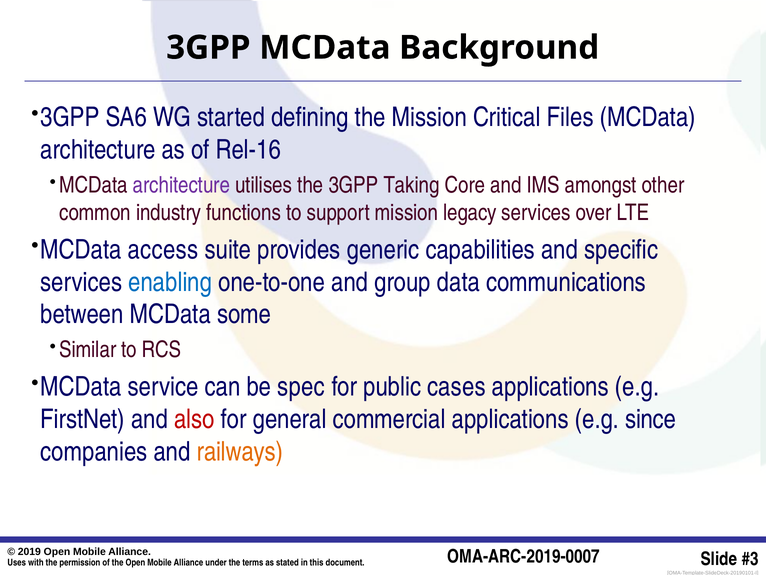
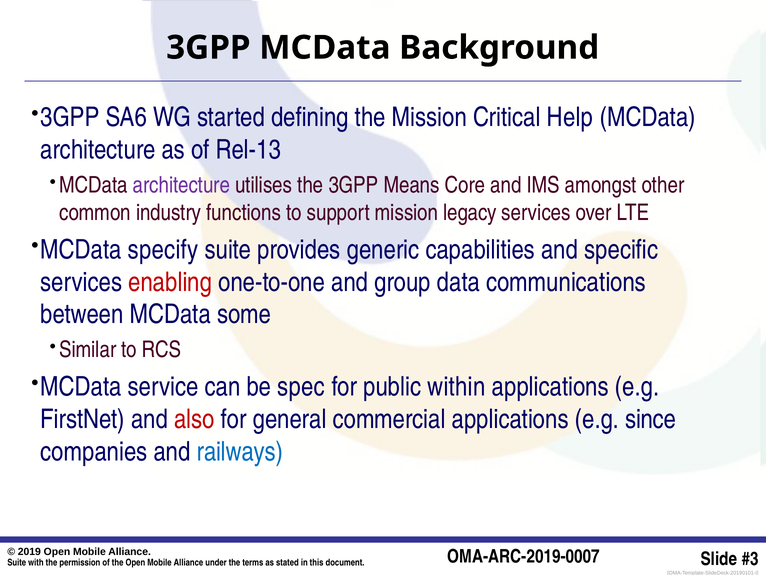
Files: Files -> Help (570, 117)
Rel-16: Rel-16 -> Rel-13 (248, 150)
Taking: Taking -> Means (412, 185)
access: access -> specify (163, 250)
enabling colour: blue -> red (170, 282)
cases: cases -> within (456, 387)
railways colour: orange -> blue (240, 451)
Uses: Uses -> Suite (17, 562)
